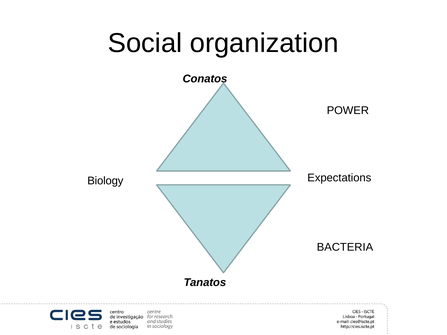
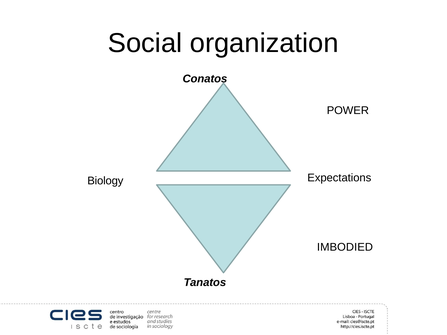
BACTERIA: BACTERIA -> IMBODIED (345, 247)
